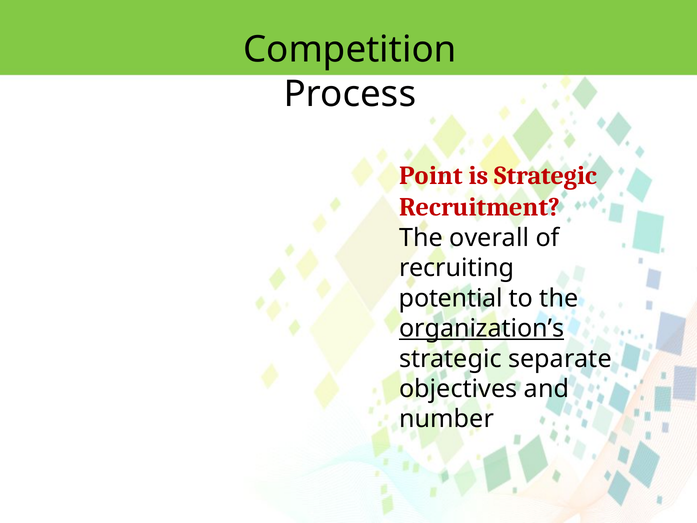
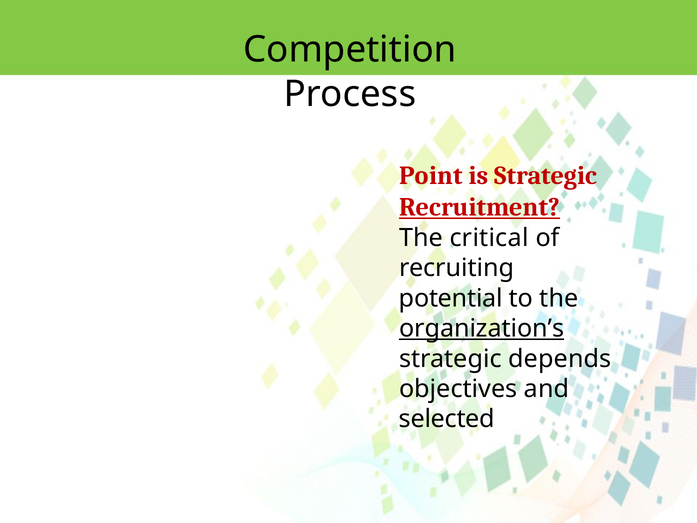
Recruitment underline: none -> present (480, 207)
overall: overall -> critical (489, 238)
separate: separate -> depends (560, 359)
number: number -> selected (447, 419)
